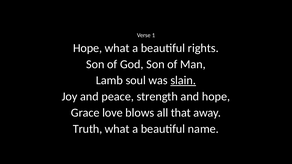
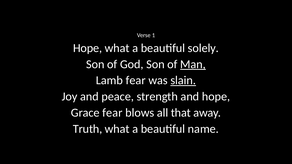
rights: rights -> solely (203, 48)
Man underline: none -> present (193, 64)
Lamb soul: soul -> fear (136, 80)
Grace love: love -> fear (112, 113)
